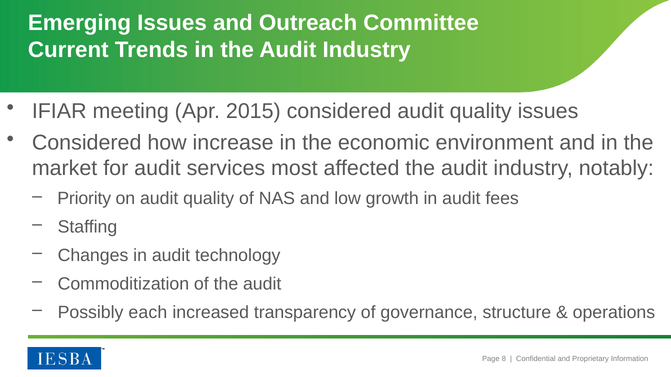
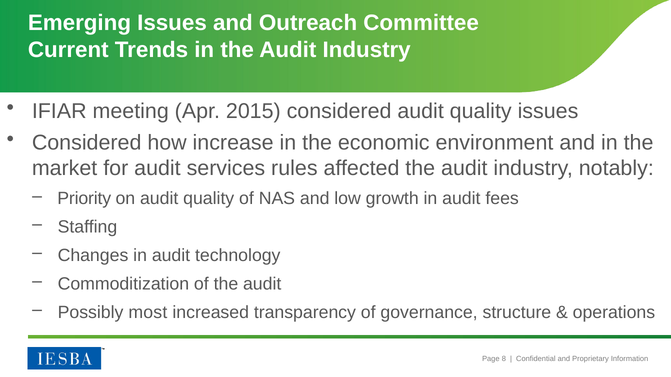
most: most -> rules (294, 168)
each: each -> most (148, 313)
